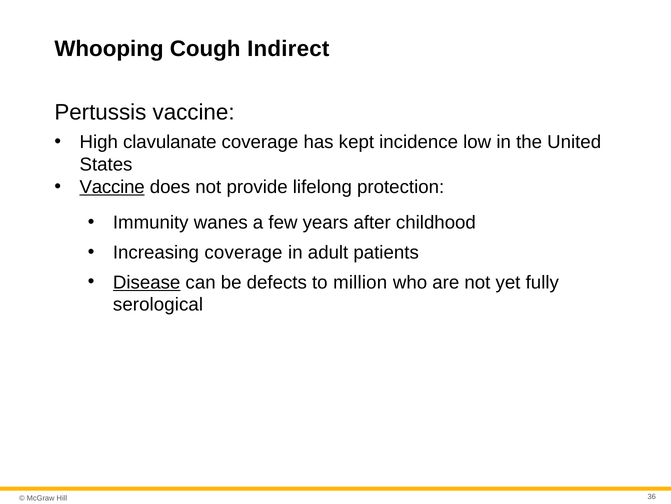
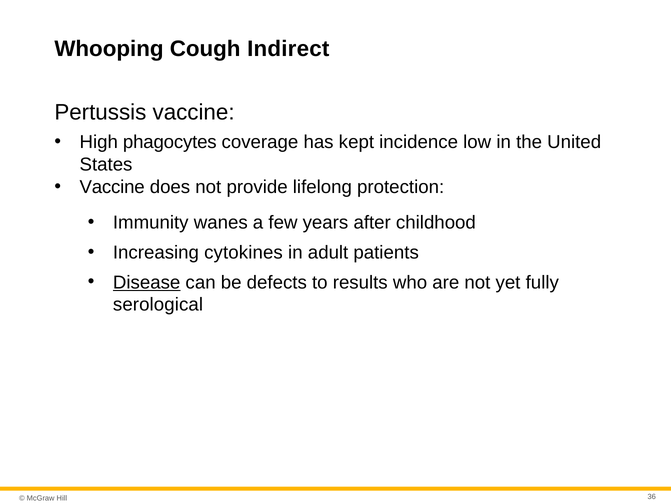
clavulanate: clavulanate -> phagocytes (170, 142)
Vaccine underline: present -> none (112, 187)
Increasing coverage: coverage -> cytokines (243, 252)
million: million -> results (360, 282)
